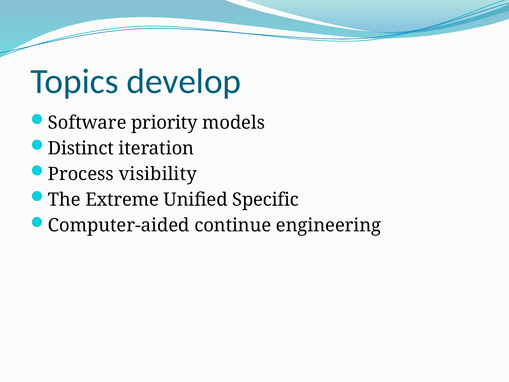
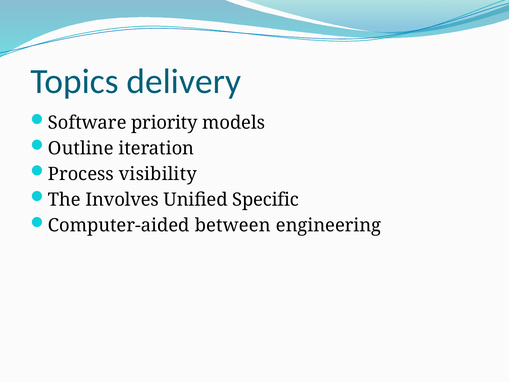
develop: develop -> delivery (184, 82)
Distinct: Distinct -> Outline (81, 148)
Extreme: Extreme -> Involves (122, 200)
continue: continue -> between (233, 225)
